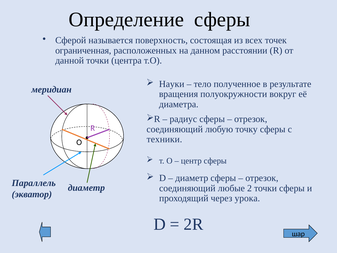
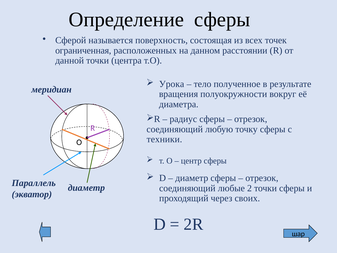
Науки: Науки -> Урока (172, 84)
урока: урока -> своих (247, 198)
